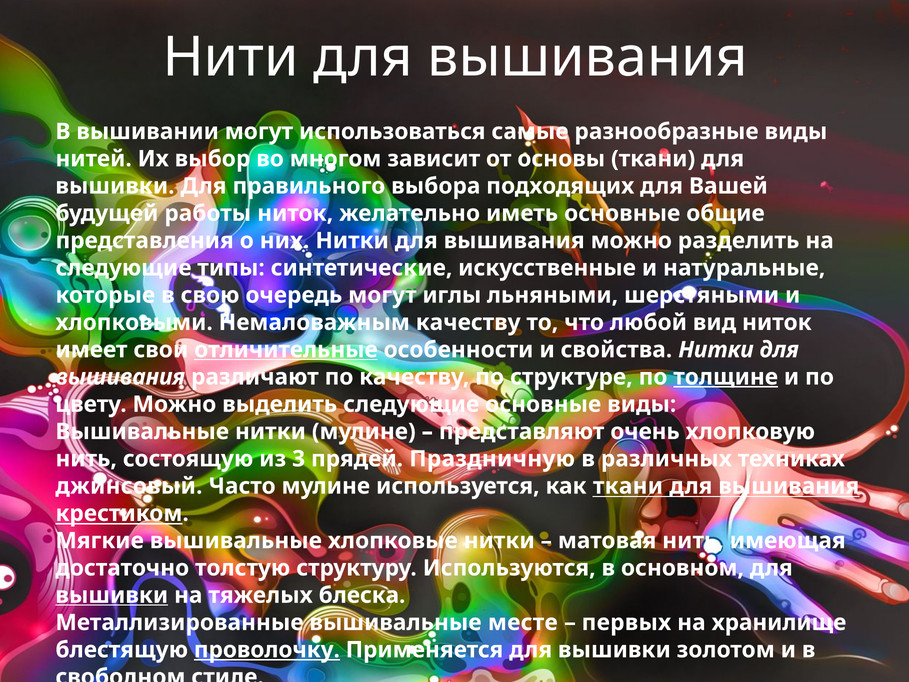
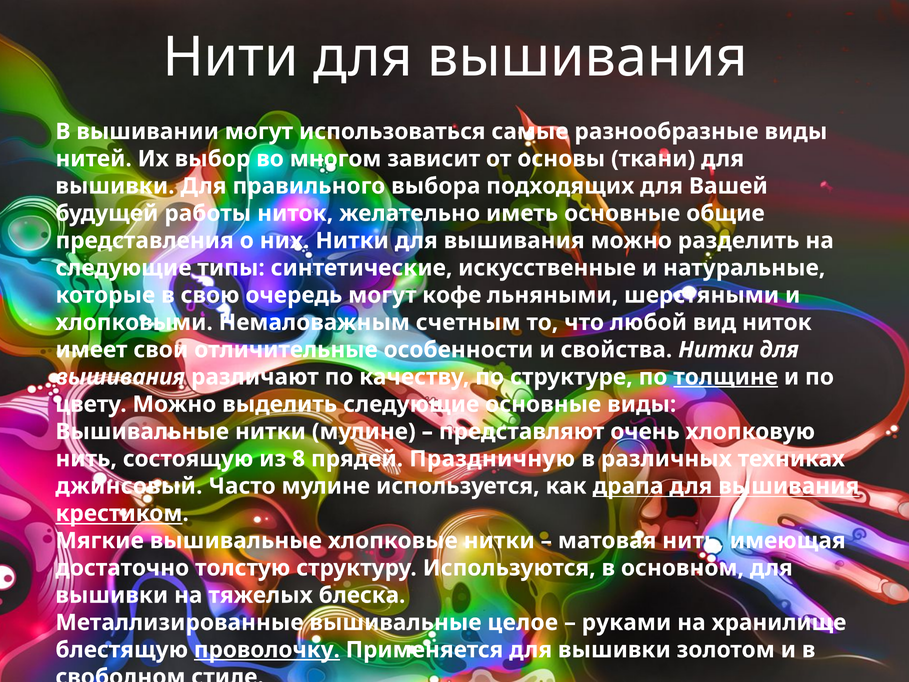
иглы: иглы -> кофе (452, 295)
Немаловажным качеству: качеству -> счетным (468, 322)
отличительные underline: present -> none (286, 350)
3: 3 -> 8 (299, 459)
как ткани: ткани -> драпа (628, 486)
вышивки underline: present -> none (112, 595)
вышивальные месте: месте -> целое (523, 622)
первых: первых -> руками (626, 622)
